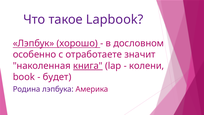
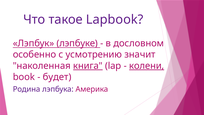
хорошо: хорошо -> лэпбуке (77, 43)
отработаете: отработаете -> усмотрению (94, 54)
колени underline: none -> present (147, 66)
